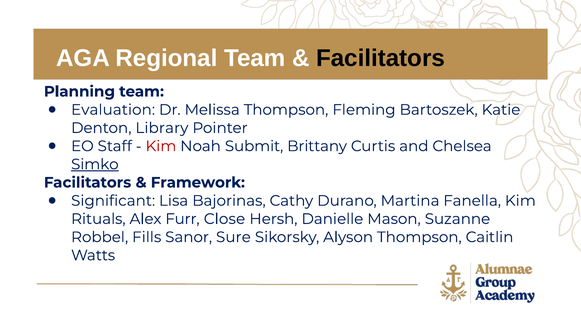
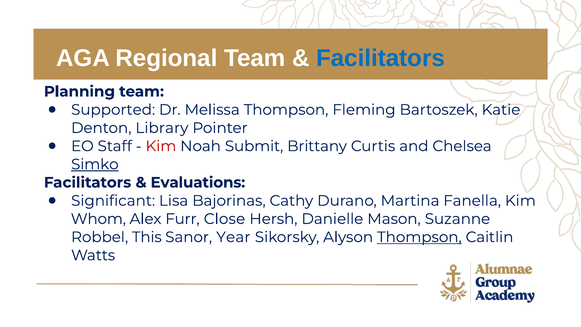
Facilitators colour: black -> blue (381, 58)
Evaluation: Evaluation -> Supported (113, 110)
Framework: Framework -> Evaluations (198, 182)
Rituals: Rituals -> Whom (98, 219)
Fills: Fills -> This (147, 237)
Sure: Sure -> Year (233, 237)
Thompson underline: none -> present (419, 237)
